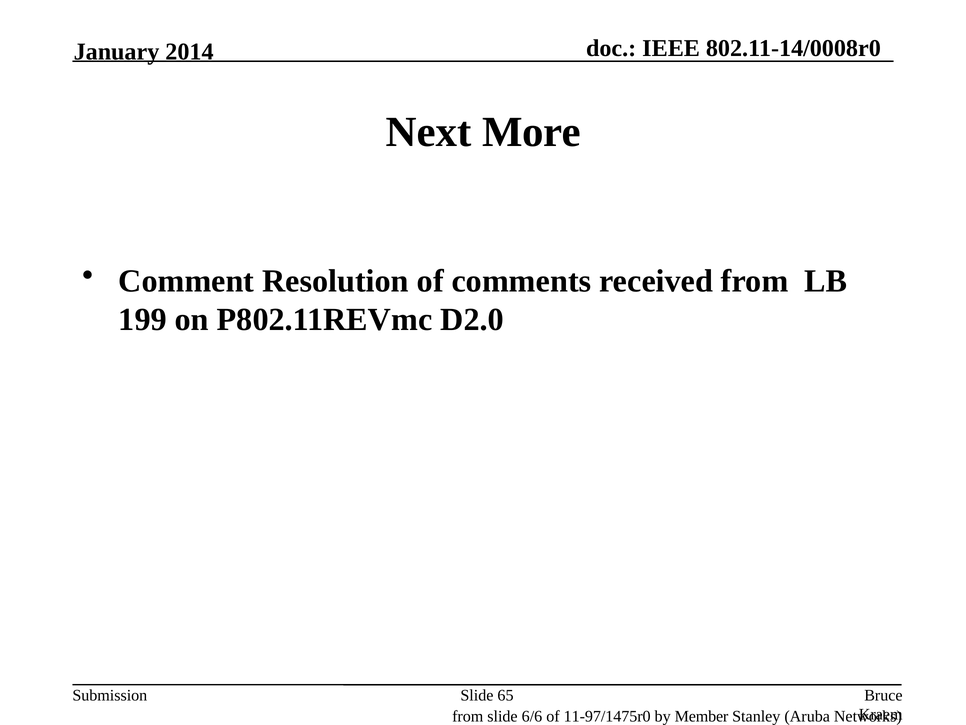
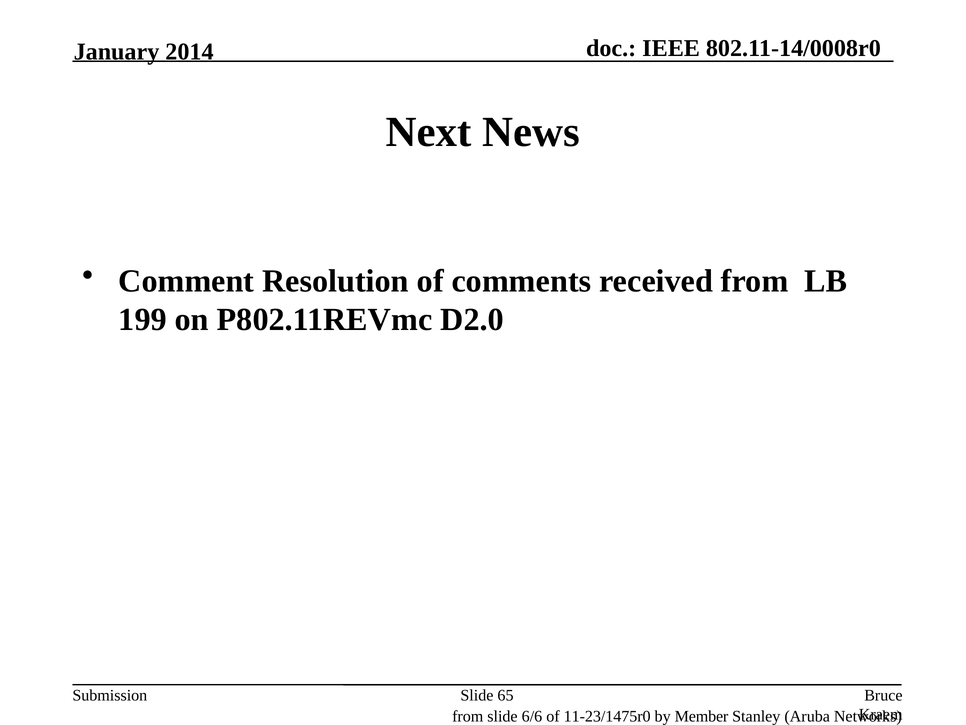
More: More -> News (531, 132)
11-97/1475r0: 11-97/1475r0 -> 11-23/1475r0 (607, 716)
